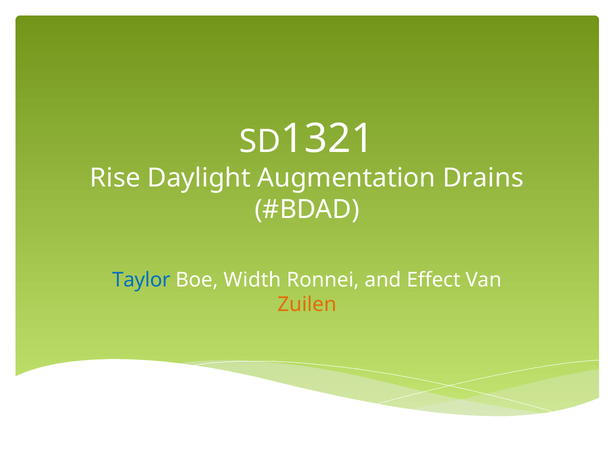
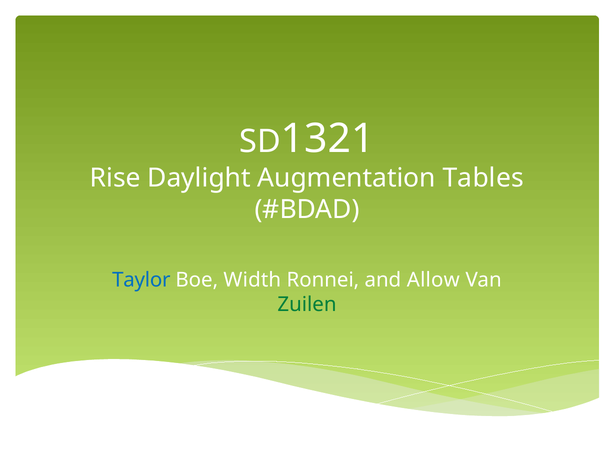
Drains: Drains -> Tables (483, 178)
Effect: Effect -> Allow (433, 280)
Zuilen colour: orange -> green (307, 305)
